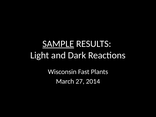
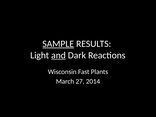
and underline: none -> present (58, 55)
